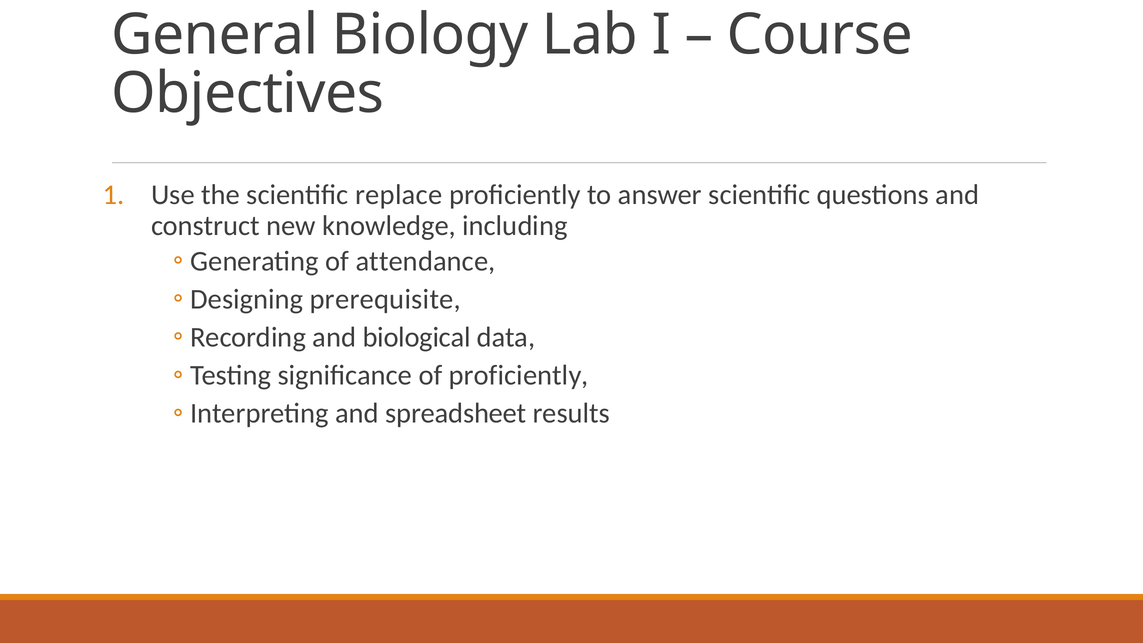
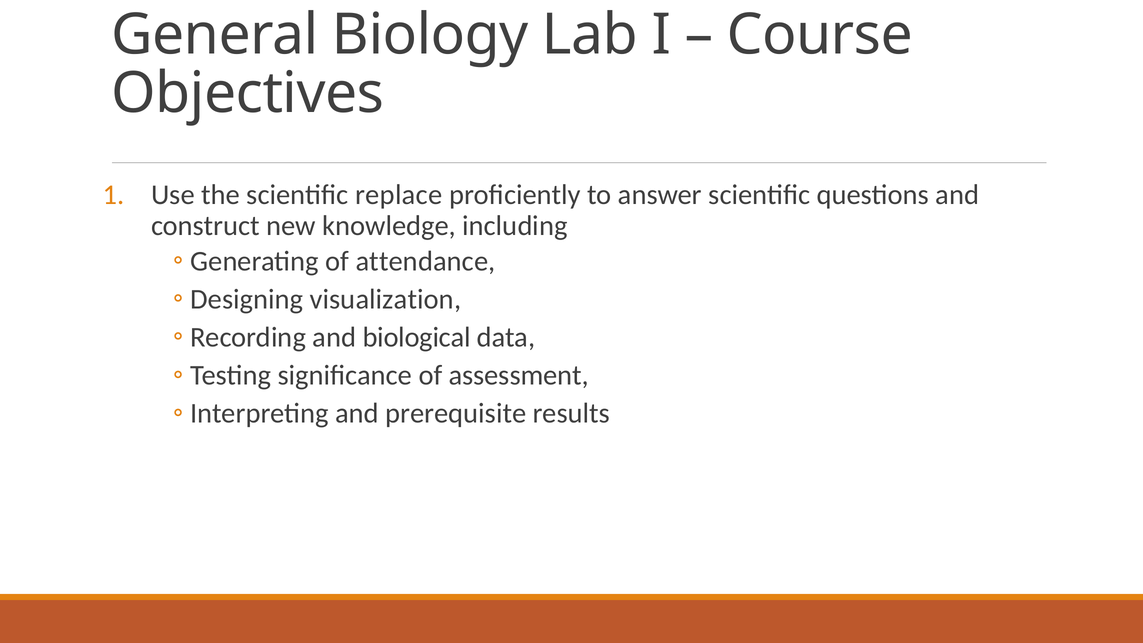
prerequisite: prerequisite -> visualization (385, 299)
of proficiently: proficiently -> assessment (519, 375)
spreadsheet: spreadsheet -> prerequisite (456, 413)
